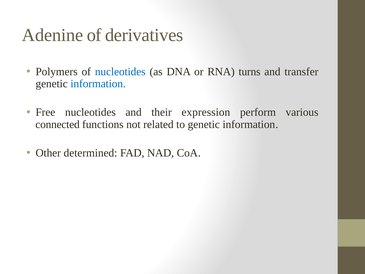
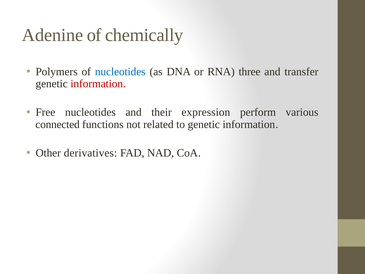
derivatives: derivatives -> chemically (144, 35)
turns: turns -> three (250, 72)
information colour: blue -> red (98, 84)
determined: determined -> derivatives (90, 153)
